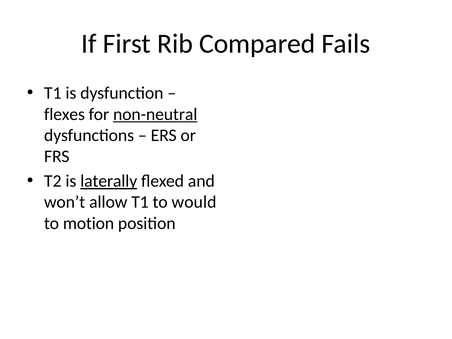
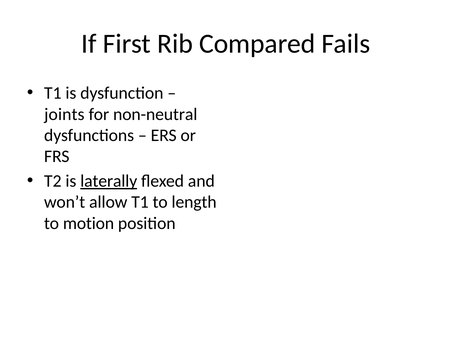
flexes: flexes -> joints (64, 114)
non-neutral underline: present -> none (155, 114)
would: would -> length (194, 202)
